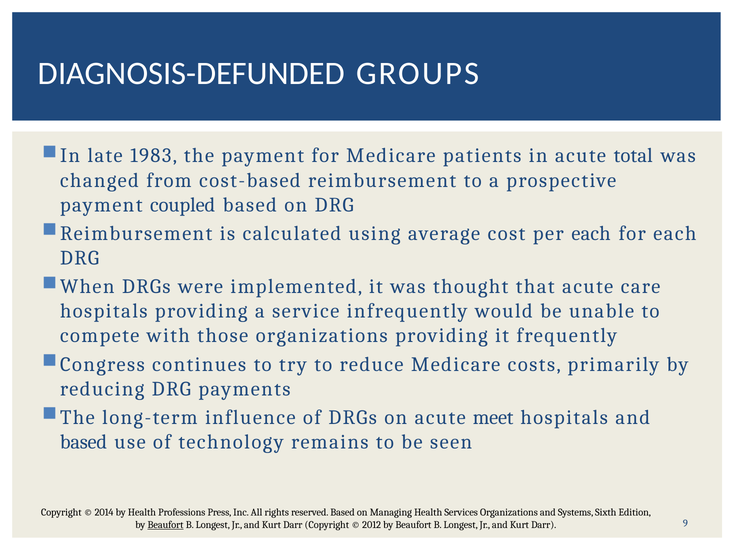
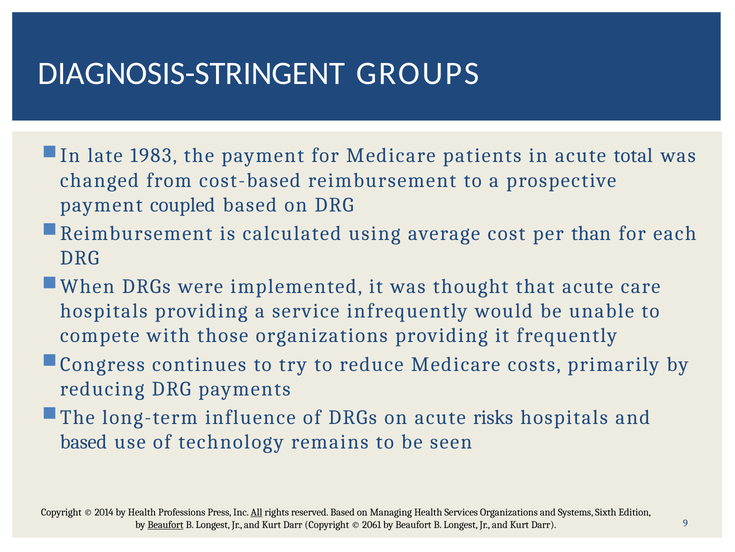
DIAGNOSIS-DEFUNDED: DIAGNOSIS-DEFUNDED -> DIAGNOSIS-STRINGENT (191, 73)
per each: each -> than (591, 233)
meet: meet -> risks (493, 417)
All underline: none -> present (257, 512)
2012: 2012 -> 2061 (372, 524)
